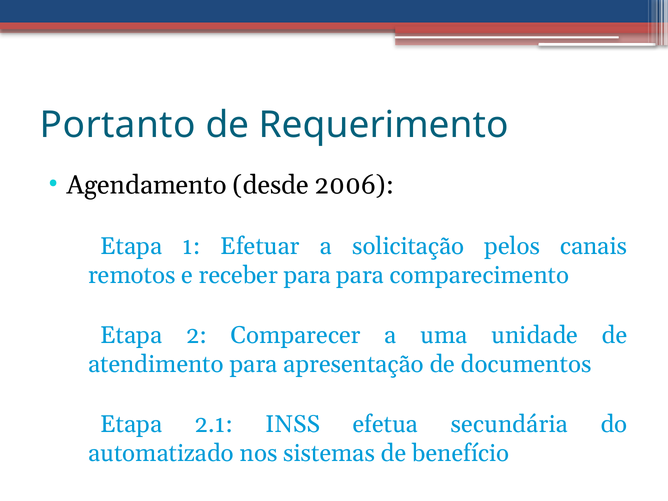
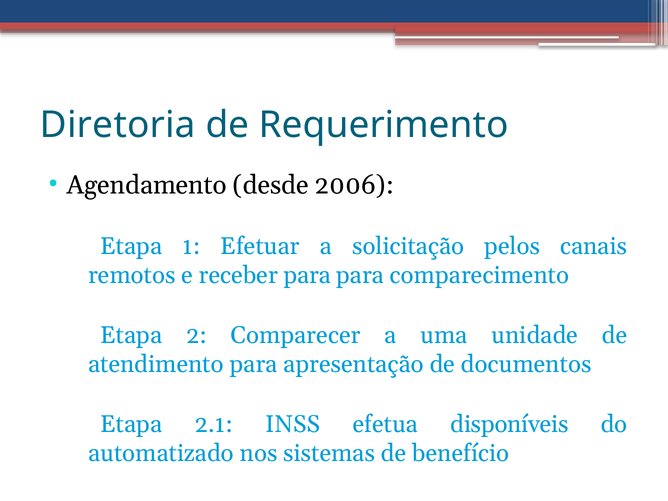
Portanto: Portanto -> Diretoria (118, 125)
secundária: secundária -> disponíveis (509, 424)
